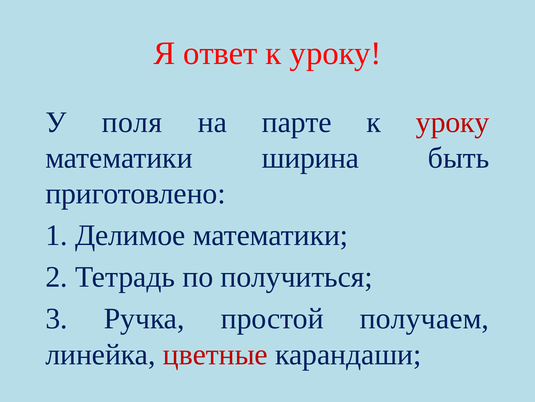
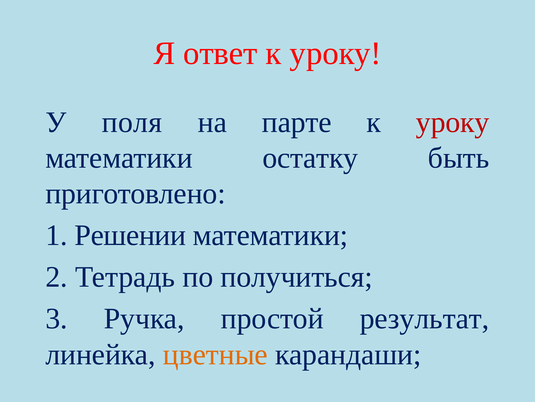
ширина: ширина -> остатку (310, 158)
Делимое: Делимое -> Решении (130, 235)
получаем: получаем -> результат (425, 318)
цветные colour: red -> orange (215, 354)
